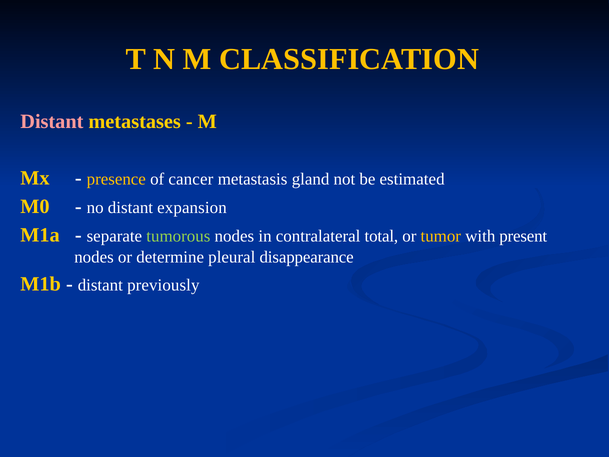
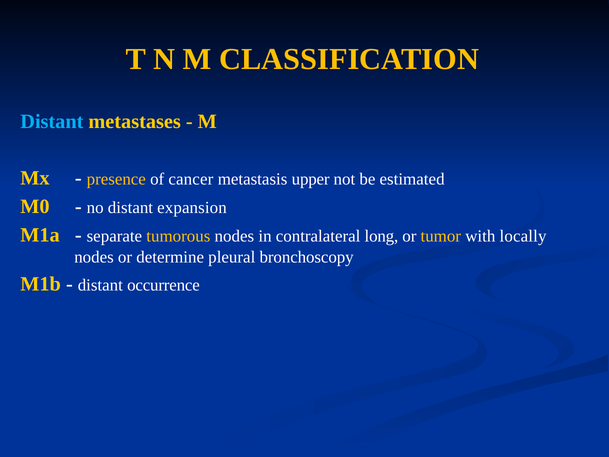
Distant colour: pink -> light blue (52, 121)
gland: gland -> upper (311, 179)
tumorous colour: light green -> yellow (178, 236)
total: total -> long (381, 236)
present: present -> locally (523, 236)
disappearance: disappearance -> bronchoscopy (307, 257)
previously: previously -> occurrence (163, 285)
